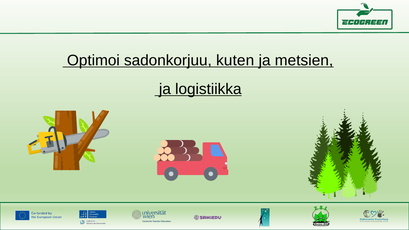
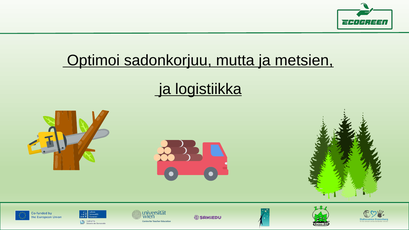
kuten: kuten -> mutta (235, 60)
